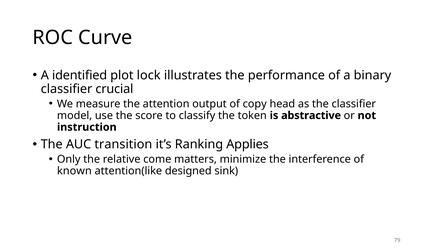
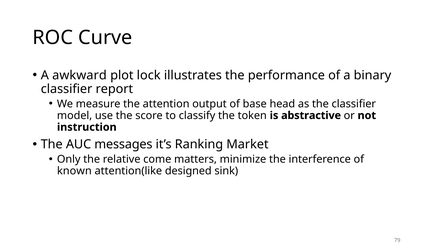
identified: identified -> awkward (79, 75)
crucial: crucial -> report (114, 89)
copy: copy -> base (255, 104)
transition: transition -> messages (123, 145)
Applies: Applies -> Market (247, 145)
